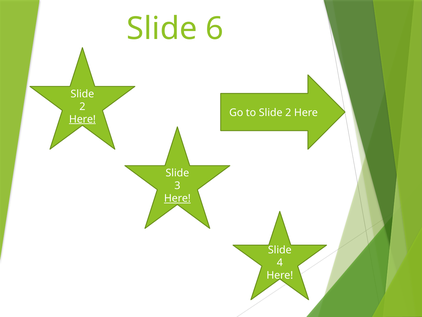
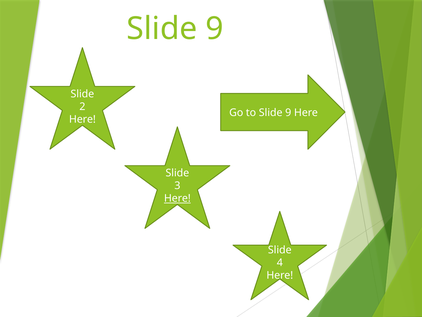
6: 6 -> 9 (215, 29)
to Slide 2: 2 -> 9 (288, 113)
Here underline: present -> none (82, 119)
